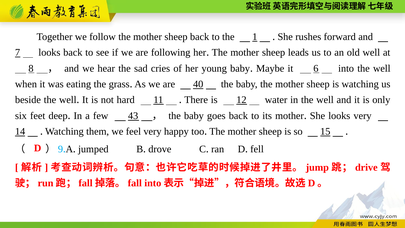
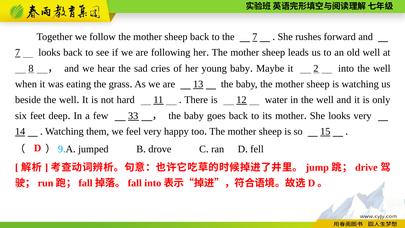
the 1: 1 -> 7 (255, 37)
6: 6 -> 2 (316, 68)
40: 40 -> 13 (198, 84)
43: 43 -> 33 (133, 116)
